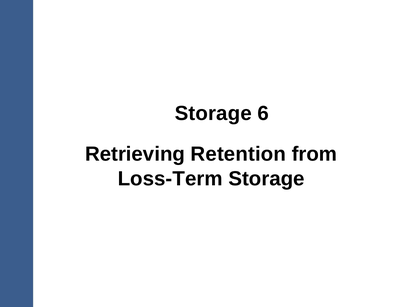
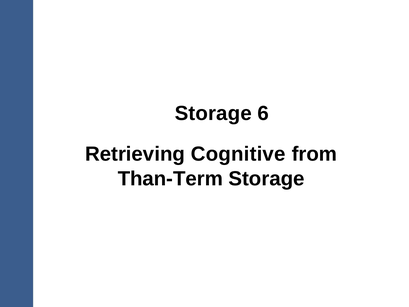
Retention: Retention -> Cognitive (238, 154)
Loss-Term: Loss-Term -> Than-Term (170, 178)
